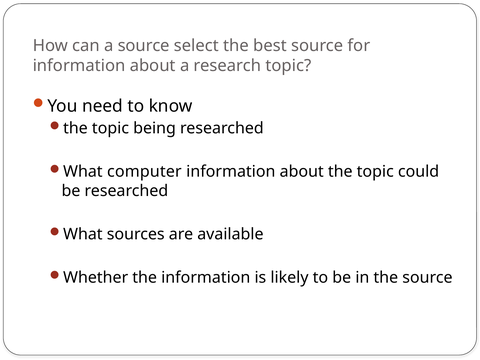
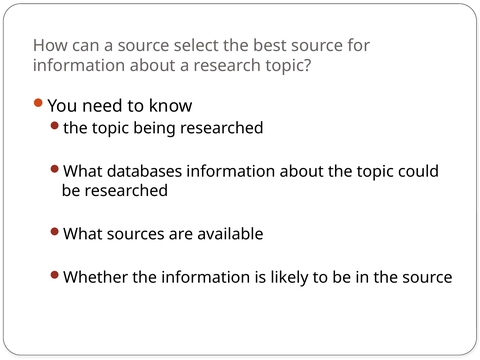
computer: computer -> databases (145, 172)
